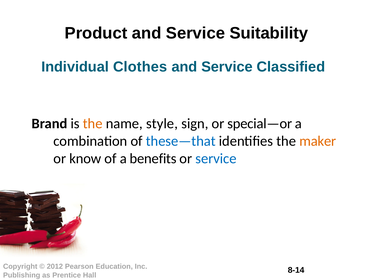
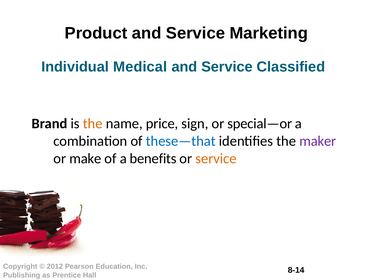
Suitability: Suitability -> Marketing (269, 33)
Clothes: Clothes -> Medical (140, 67)
style: style -> price (162, 123)
maker colour: orange -> purple (318, 141)
know: know -> make (85, 158)
service colour: blue -> orange (216, 158)
